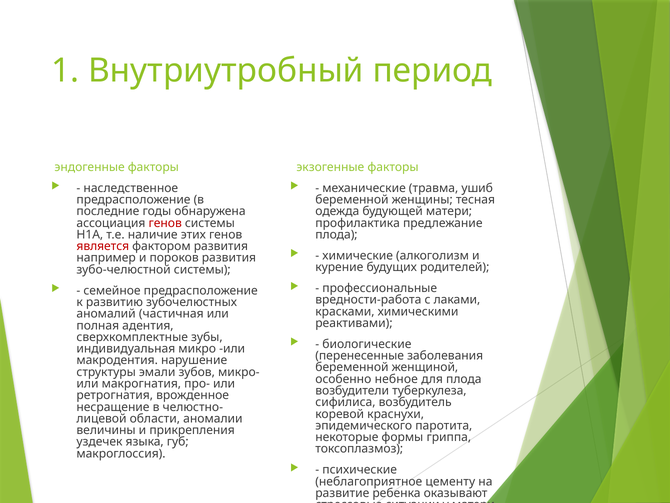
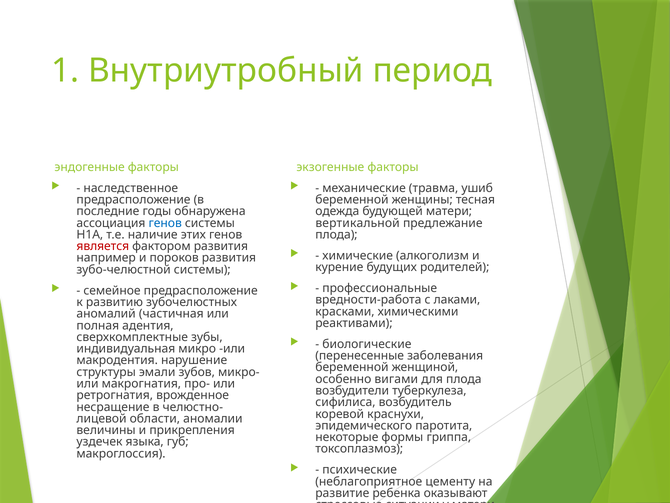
генов colour: red -> blue (165, 223)
профилактика: профилактика -> вертикальной (358, 223)
небное: небное -> вигами (396, 379)
